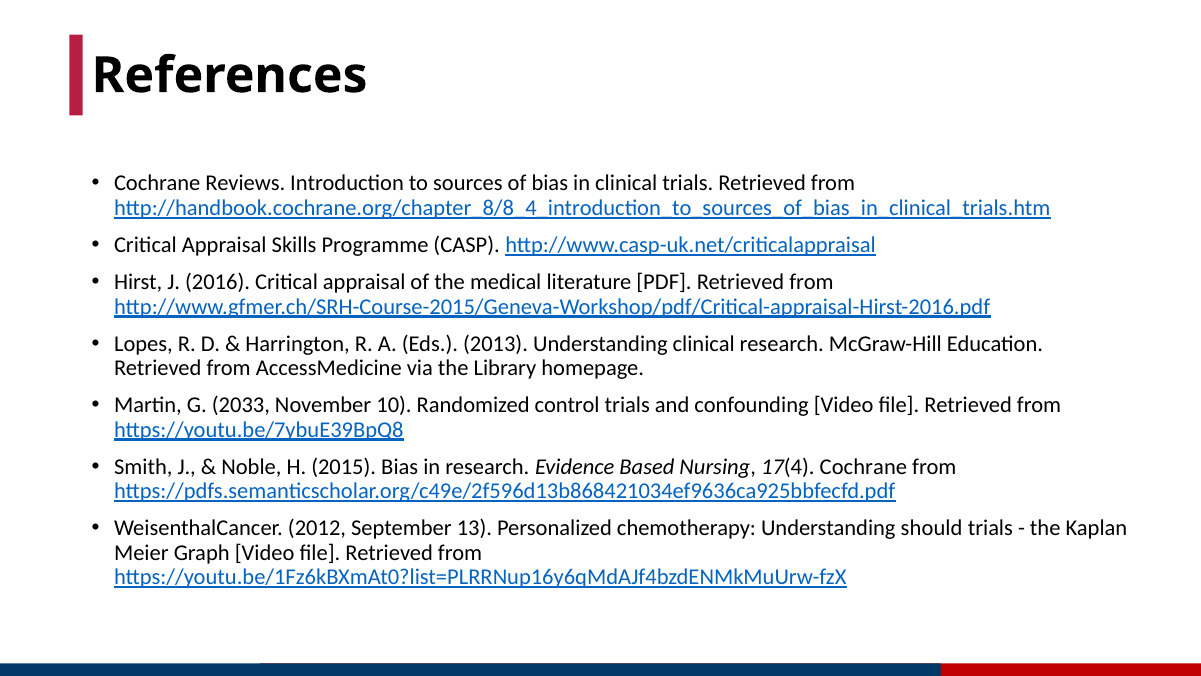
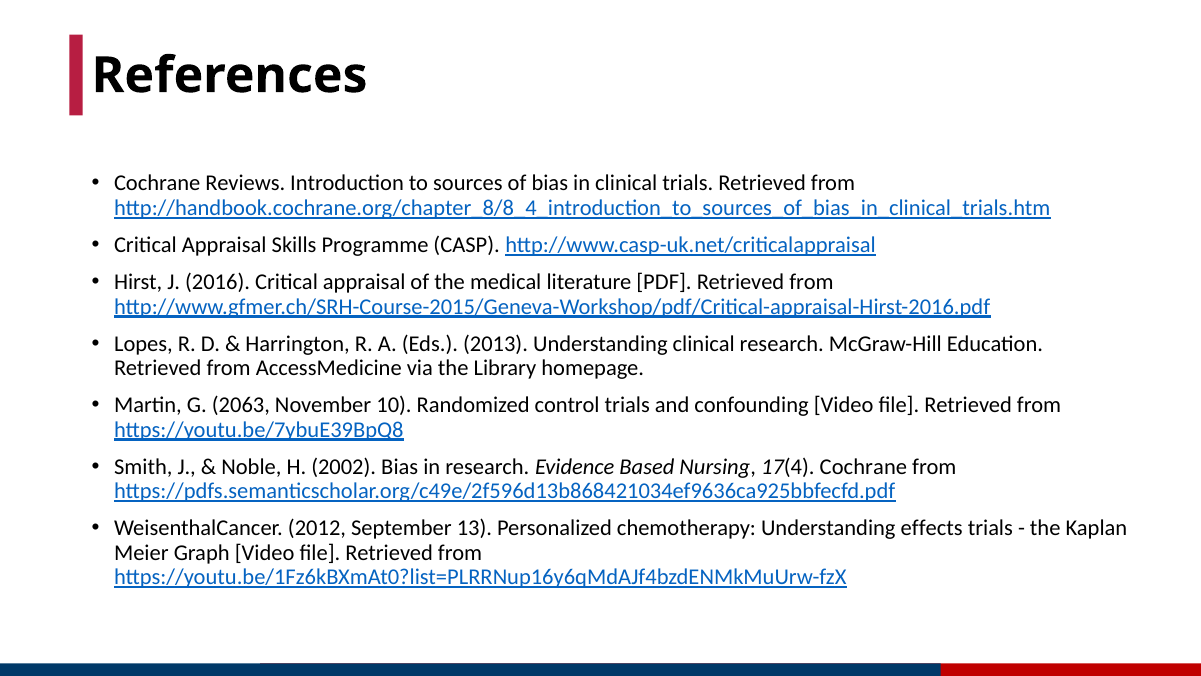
2033: 2033 -> 2063 (241, 405)
2015: 2015 -> 2002 (344, 466)
should: should -> effects (932, 528)
